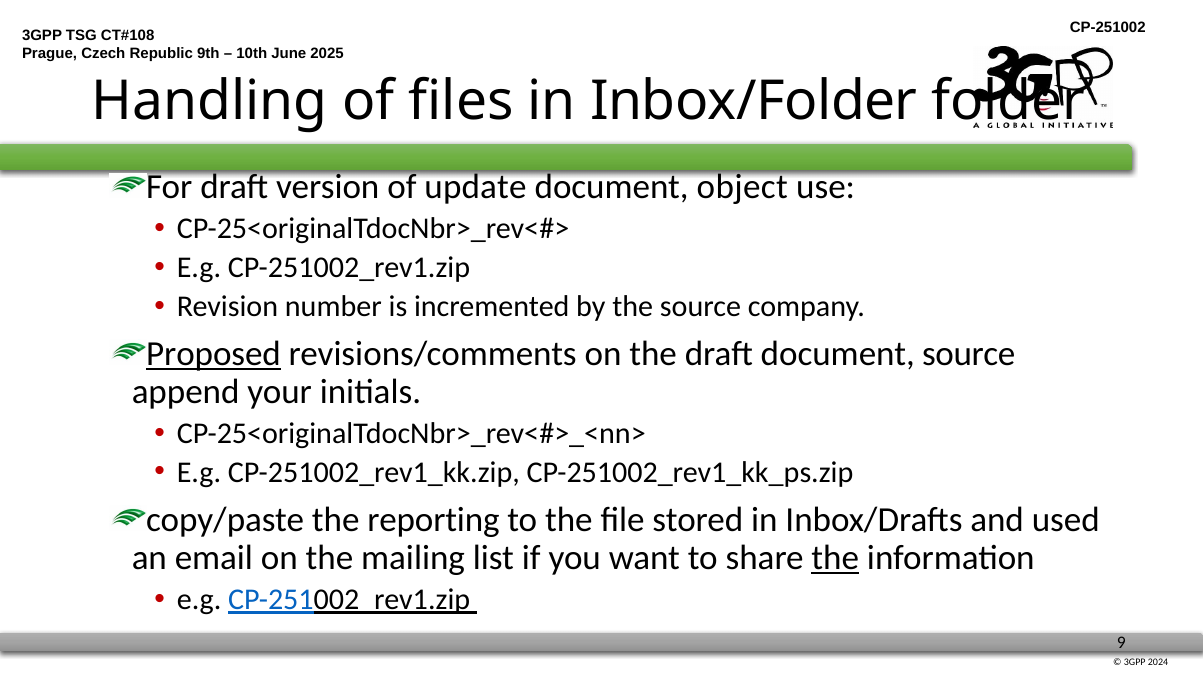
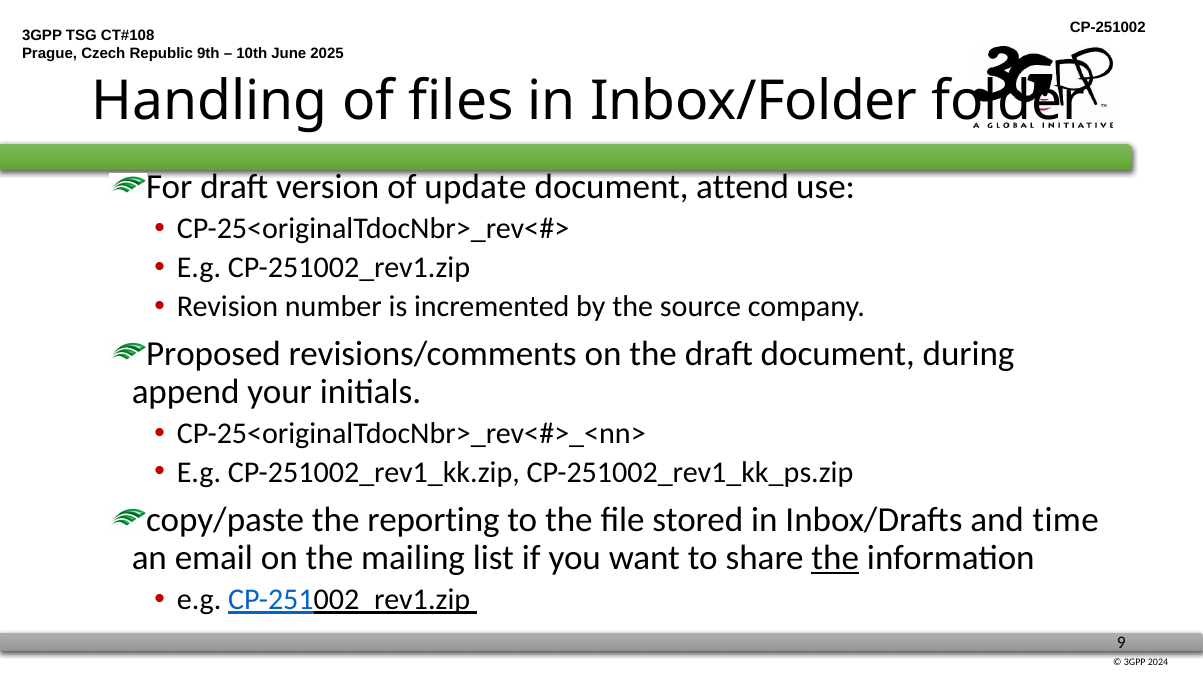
object: object -> attend (743, 187)
Proposed underline: present -> none (214, 354)
document source: source -> during (969, 354)
used: used -> time (1066, 520)
